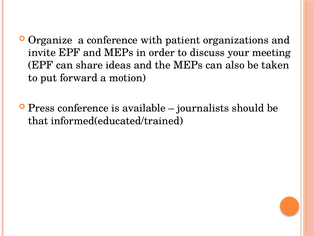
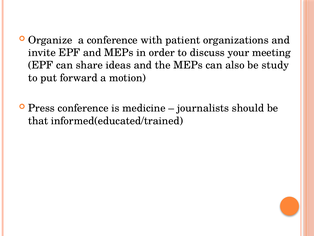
taken: taken -> study (275, 65)
available: available -> medicine (144, 108)
